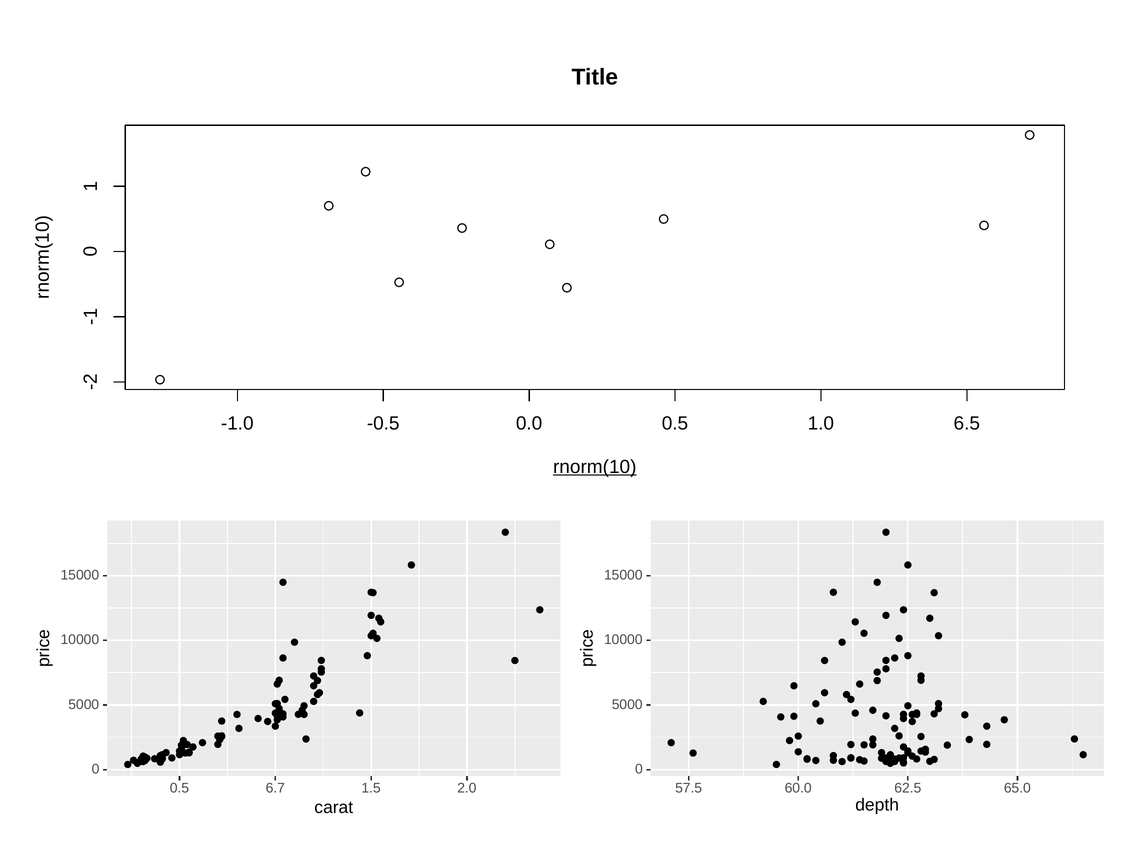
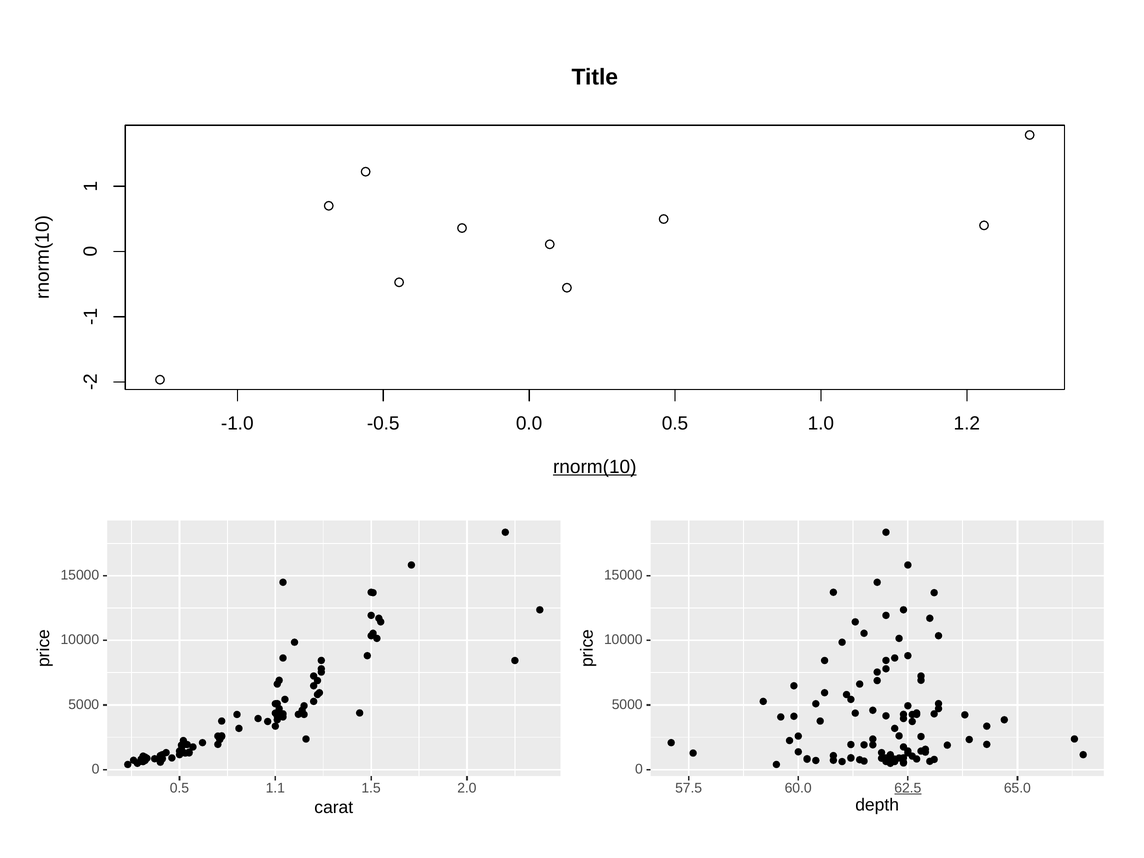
6.5: 6.5 -> 1.2 (967, 423)
6.7: 6.7 -> 1.1 (275, 788)
62.5 underline: none -> present (908, 788)
